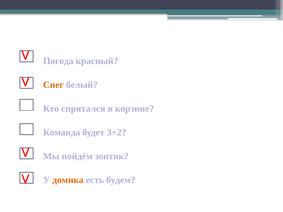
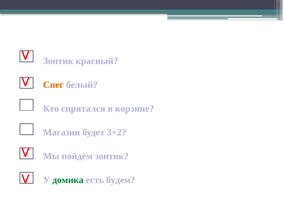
Погода: Погода -> Зонтик (58, 61)
Команда: Команда -> Магазин (62, 133)
домика colour: orange -> green (68, 180)
